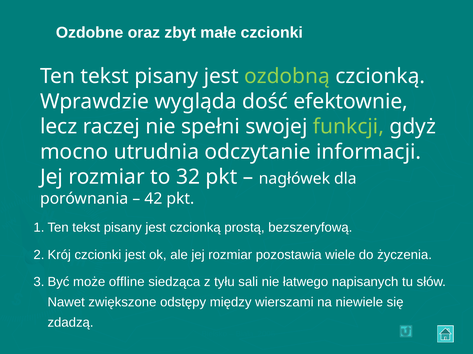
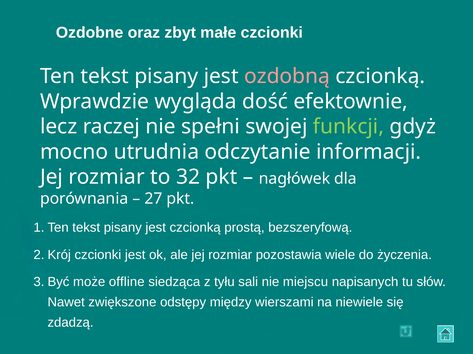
ozdobną colour: light green -> pink (287, 76)
42: 42 -> 27 (153, 199)
łatwego: łatwego -> miejscu (305, 282)
